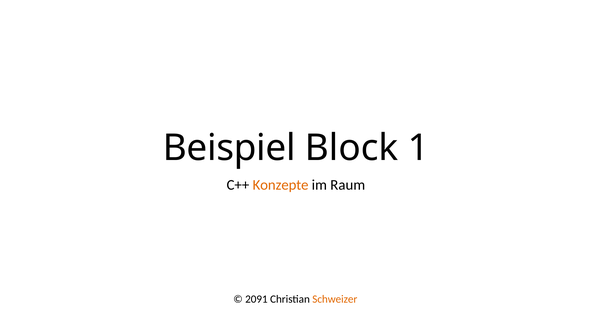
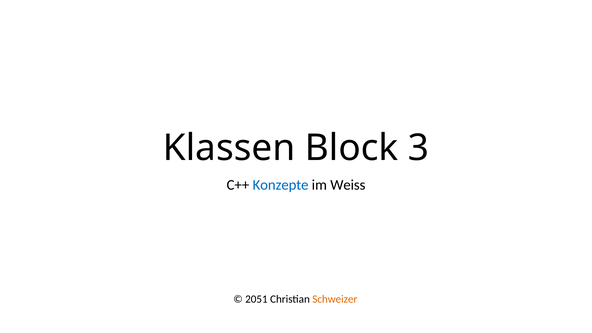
Beispiel: Beispiel -> Klassen (229, 148)
1: 1 -> 3 (419, 148)
Konzepte colour: orange -> blue (281, 185)
Raum: Raum -> Weiss (348, 185)
2091: 2091 -> 2051 (256, 299)
